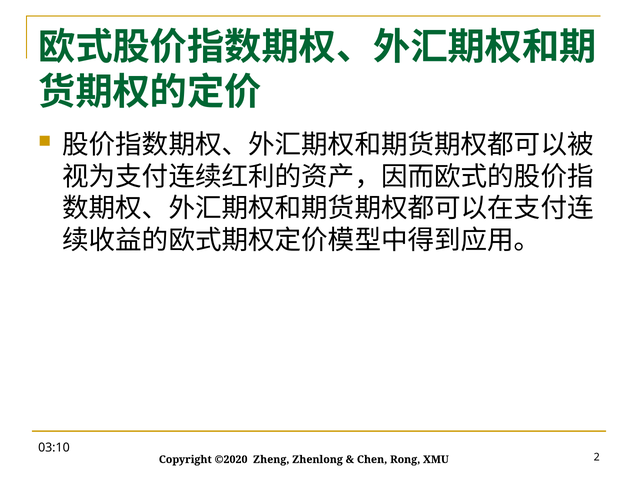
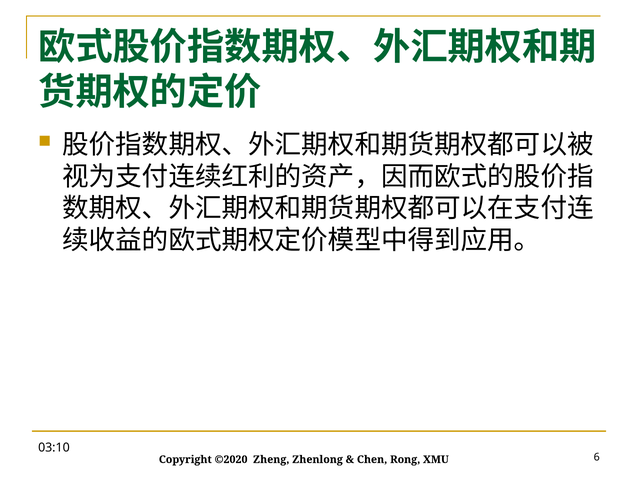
2: 2 -> 6 (597, 457)
